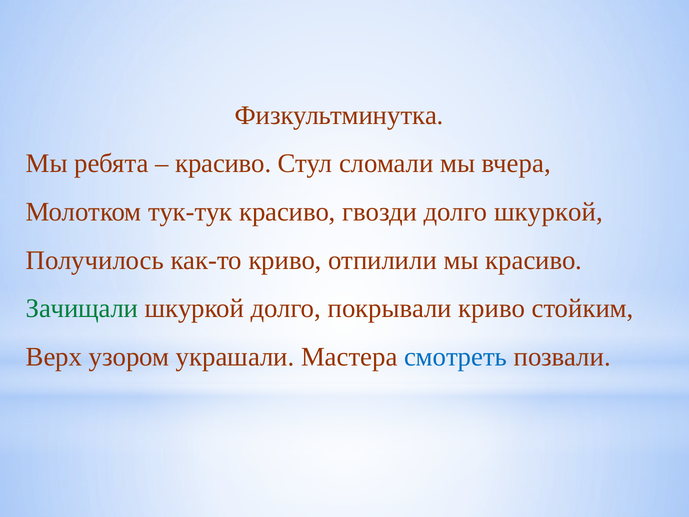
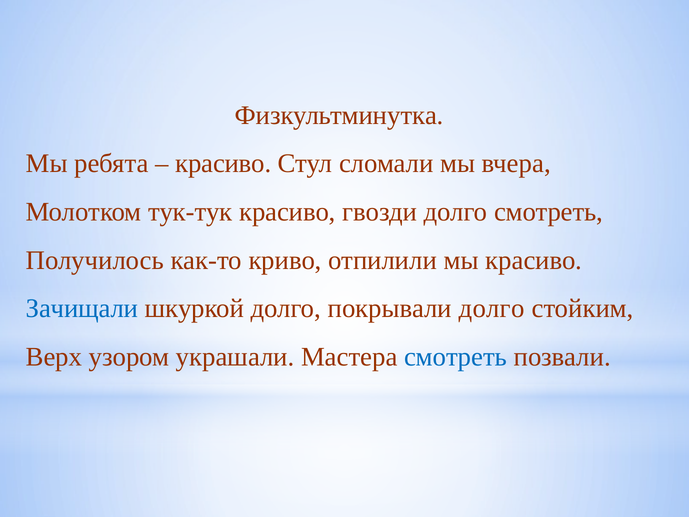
долго шкуркой: шкуркой -> смотреть (549, 212)
Зачищали colour: green -> blue (82, 308)
покрывали криво: криво -> долго (492, 308)
